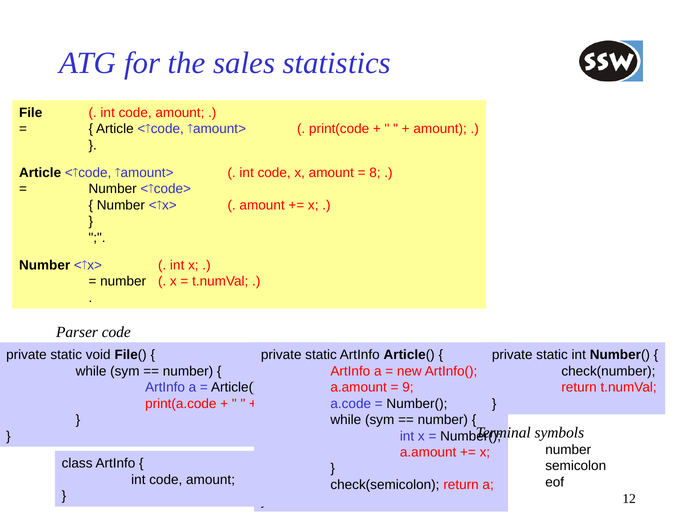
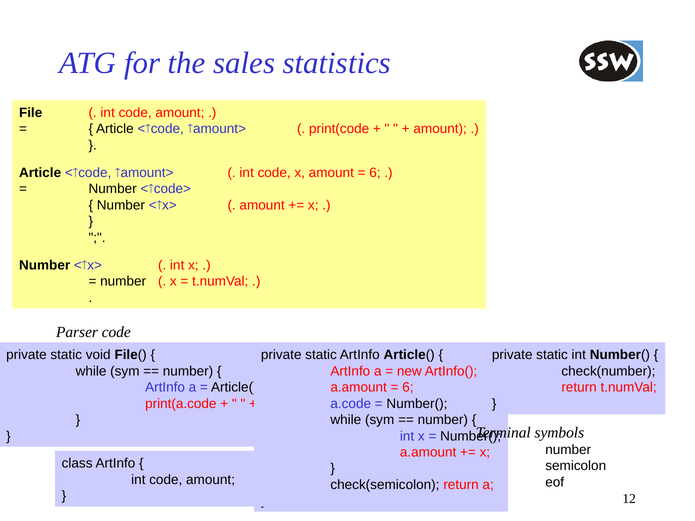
8: 8 -> 6 (375, 173)
9: 9 -> 6 (408, 388)
